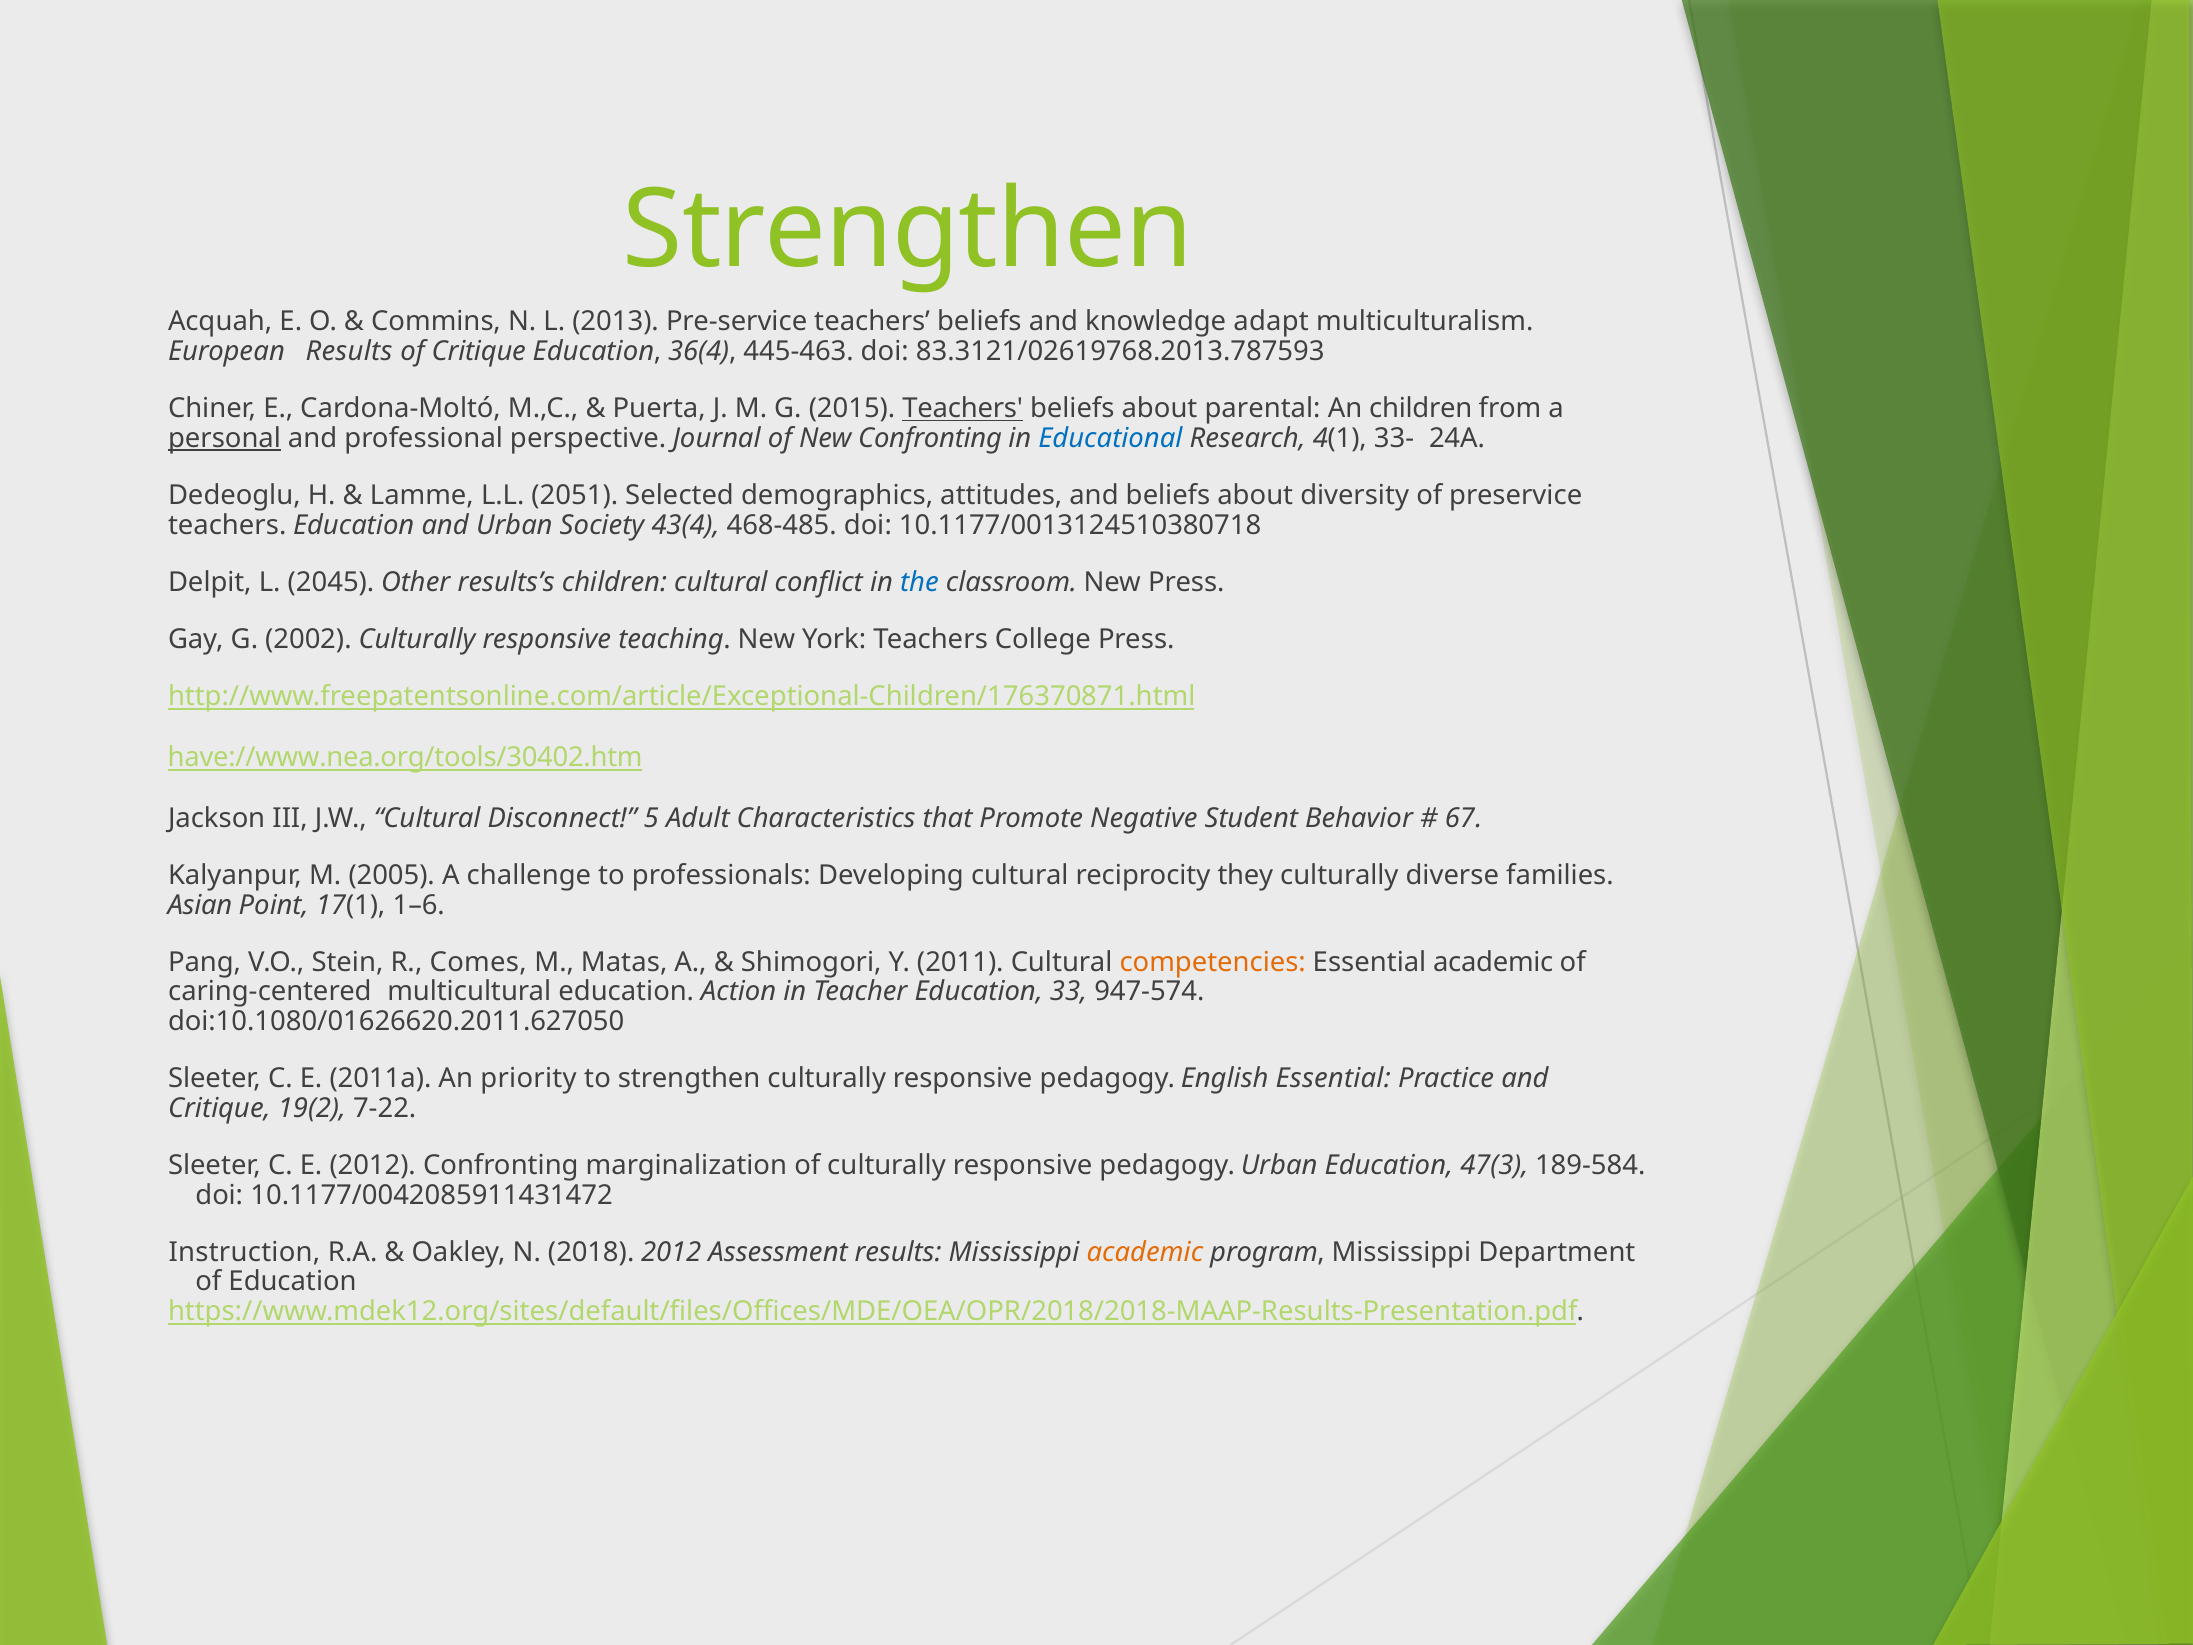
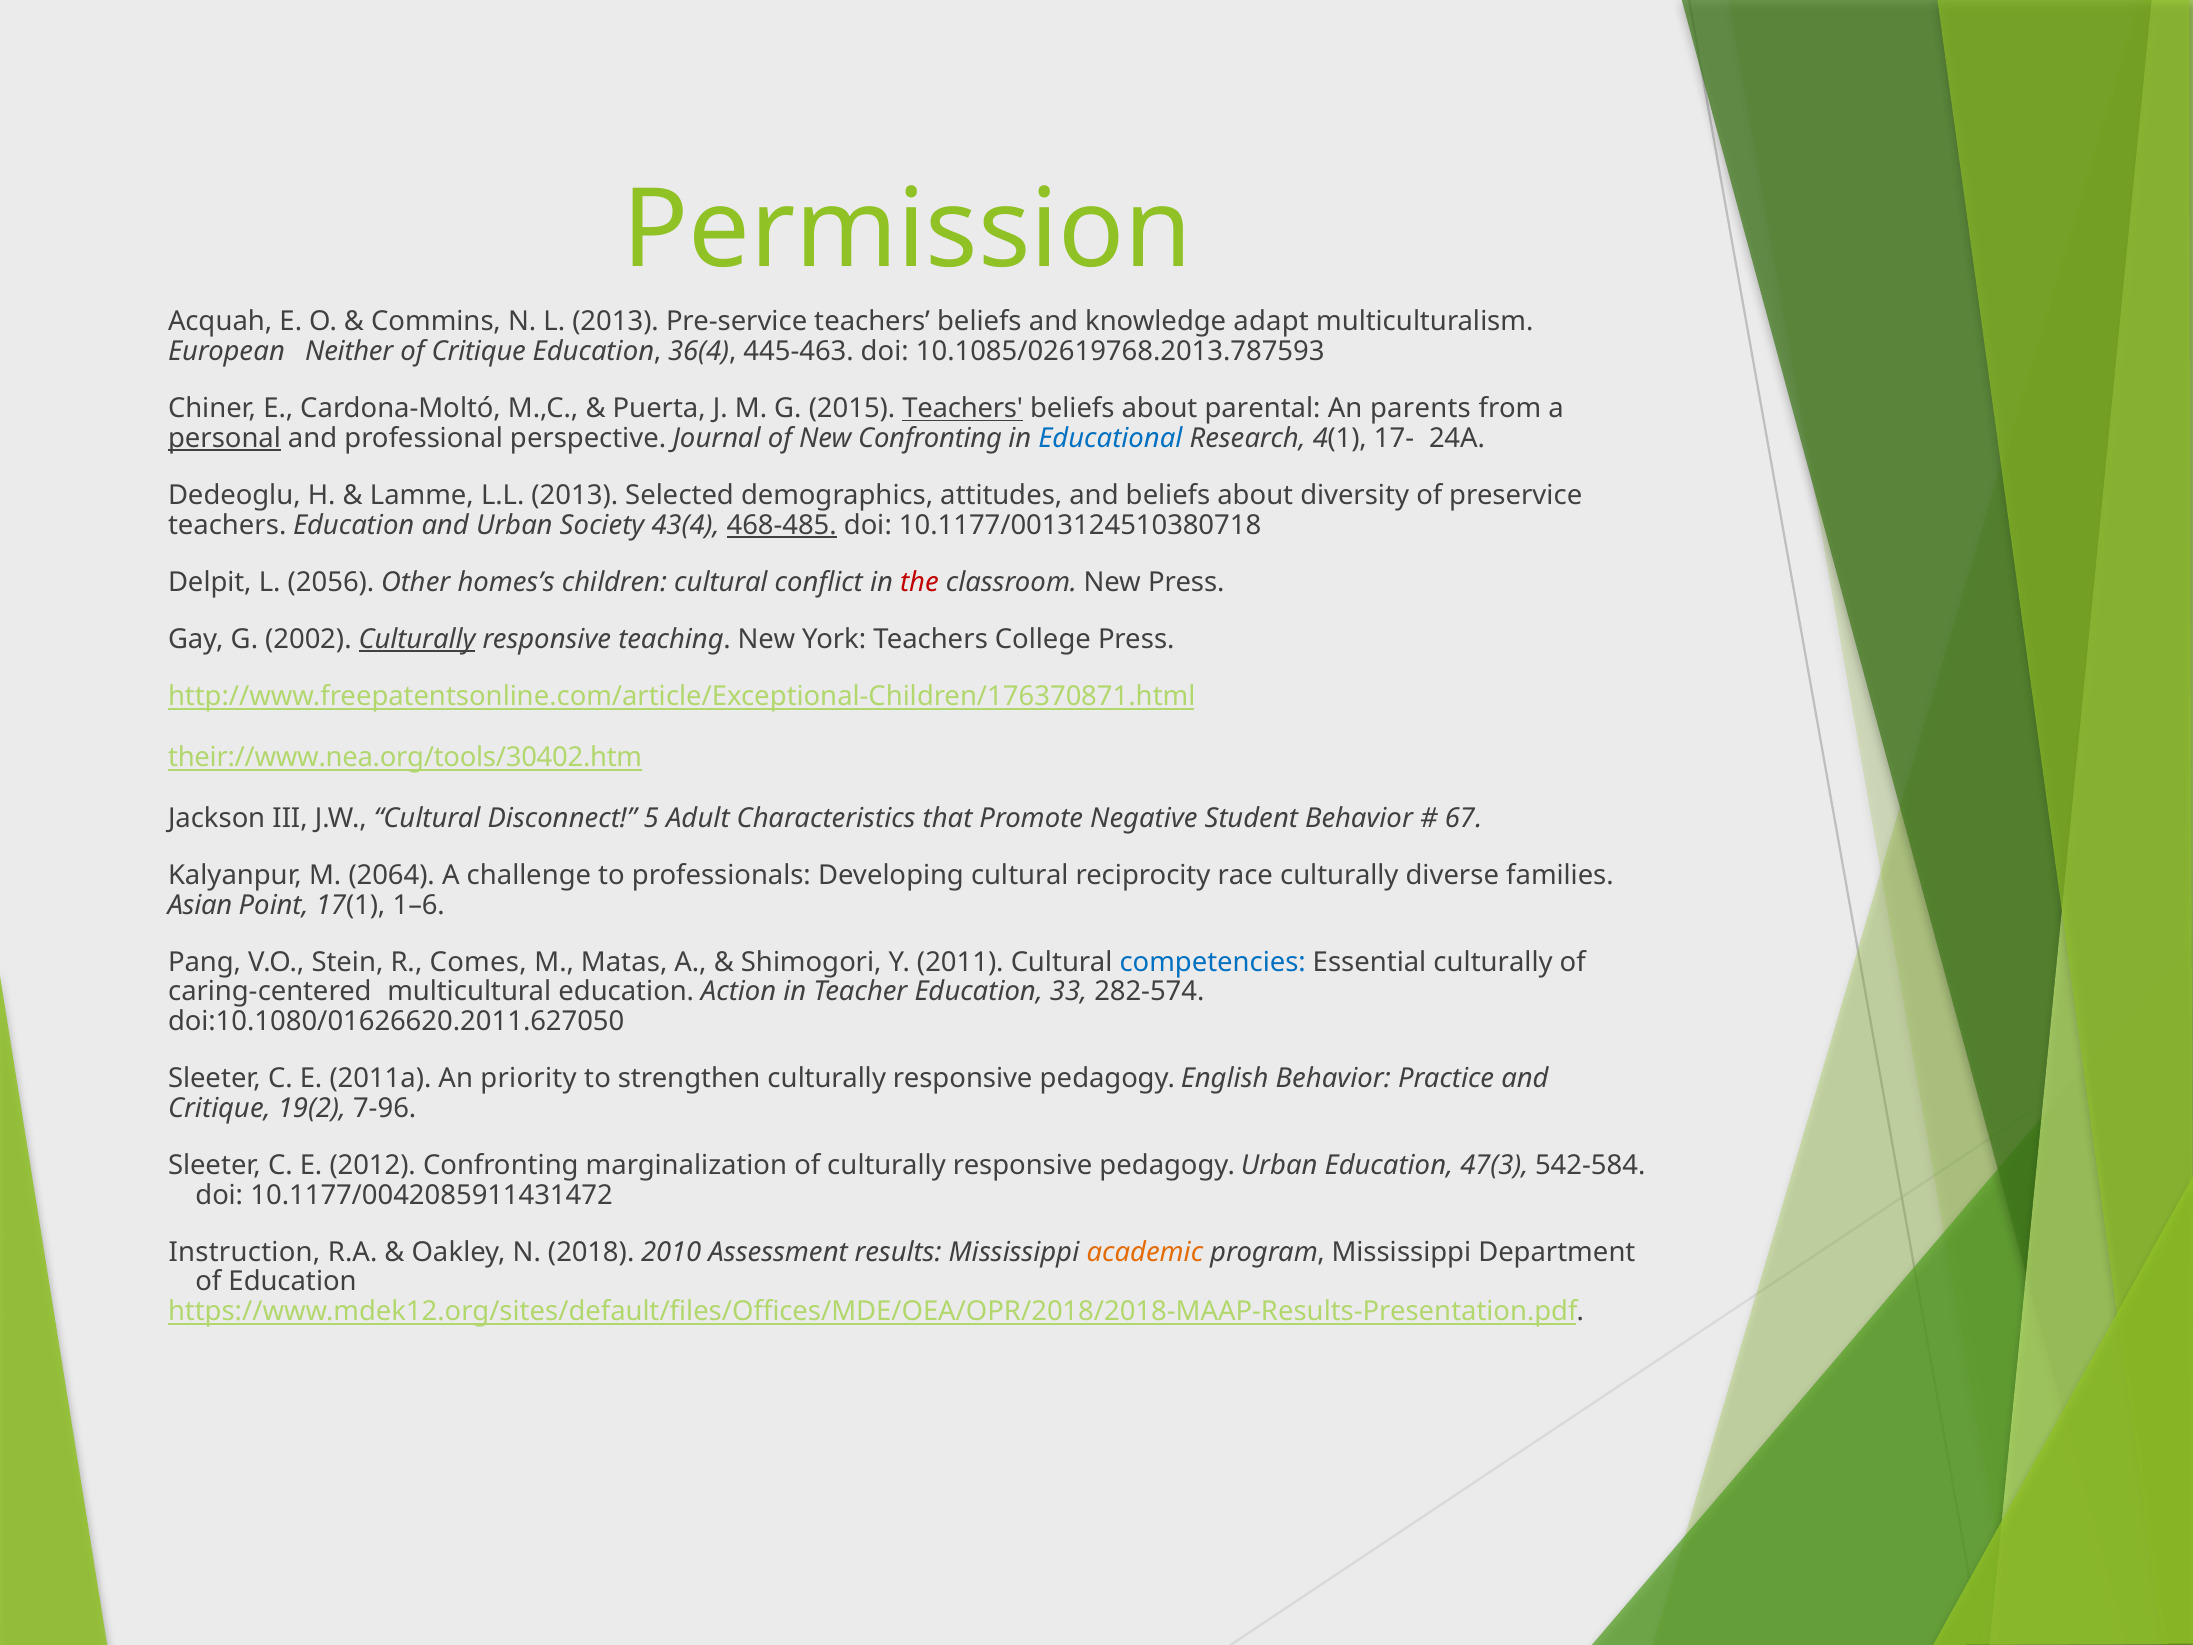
Strengthen: Strengthen -> Permission (908, 231)
European Results: Results -> Neither (349, 351)
83.3121/02619768.2013.787593: 83.3121/02619768.2013.787593 -> 10.1085/02619768.2013.787593 (1120, 351)
An children: children -> parents (1420, 409)
33-: 33- -> 17- (1394, 438)
L.L 2051: 2051 -> 2013 (575, 495)
468-485 underline: none -> present (782, 525)
2045: 2045 -> 2056 (331, 582)
results’s: results’s -> homes’s (506, 582)
the colour: blue -> red (919, 582)
Culturally underline: none -> present (417, 639)
have://www.nea.org/tools/30402.htm: have://www.nea.org/tools/30402.htm -> their://www.nea.org/tools/30402.htm (405, 757)
2005: 2005 -> 2064 (392, 875)
they: they -> race (1245, 875)
competencies colour: orange -> blue (1213, 962)
Essential academic: academic -> culturally (1493, 962)
947-574: 947-574 -> 282-574 (1149, 992)
English Essential: Essential -> Behavior (1333, 1078)
7-22: 7-22 -> 7-96 (385, 1108)
189-584: 189-584 -> 542-584 (1590, 1165)
2018 2012: 2012 -> 2010 (671, 1252)
